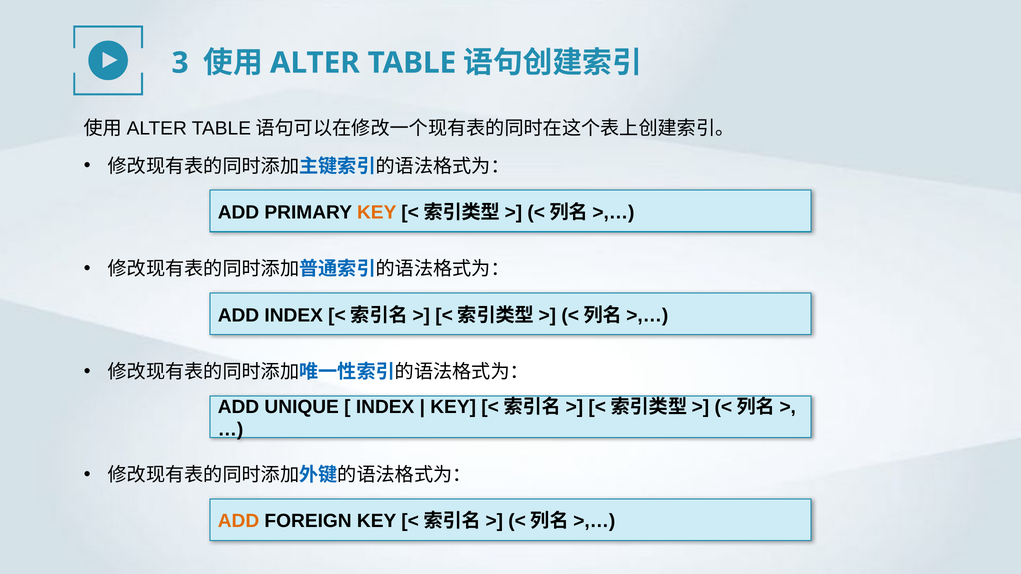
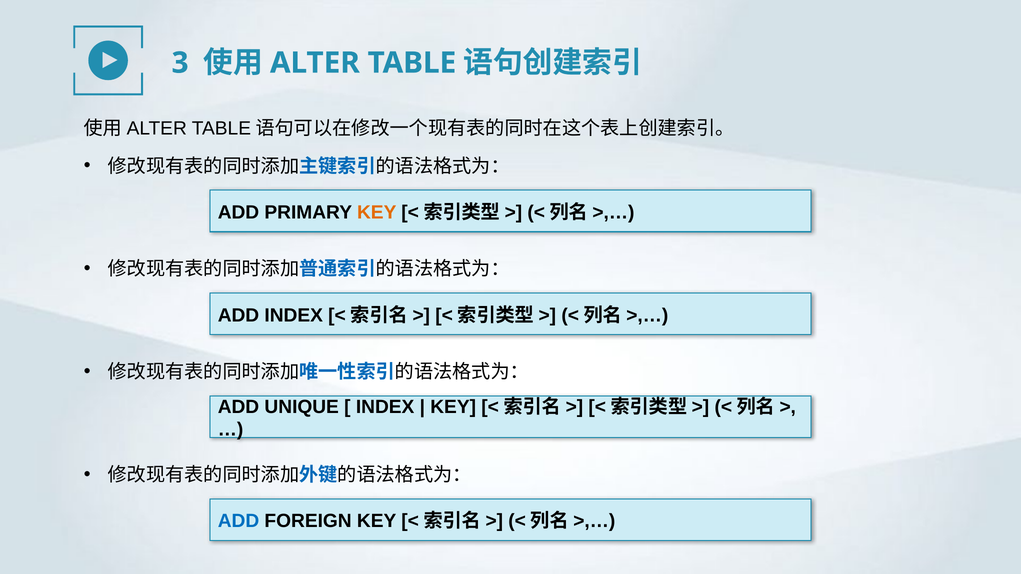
ADD colour: orange -> blue (238, 521)
